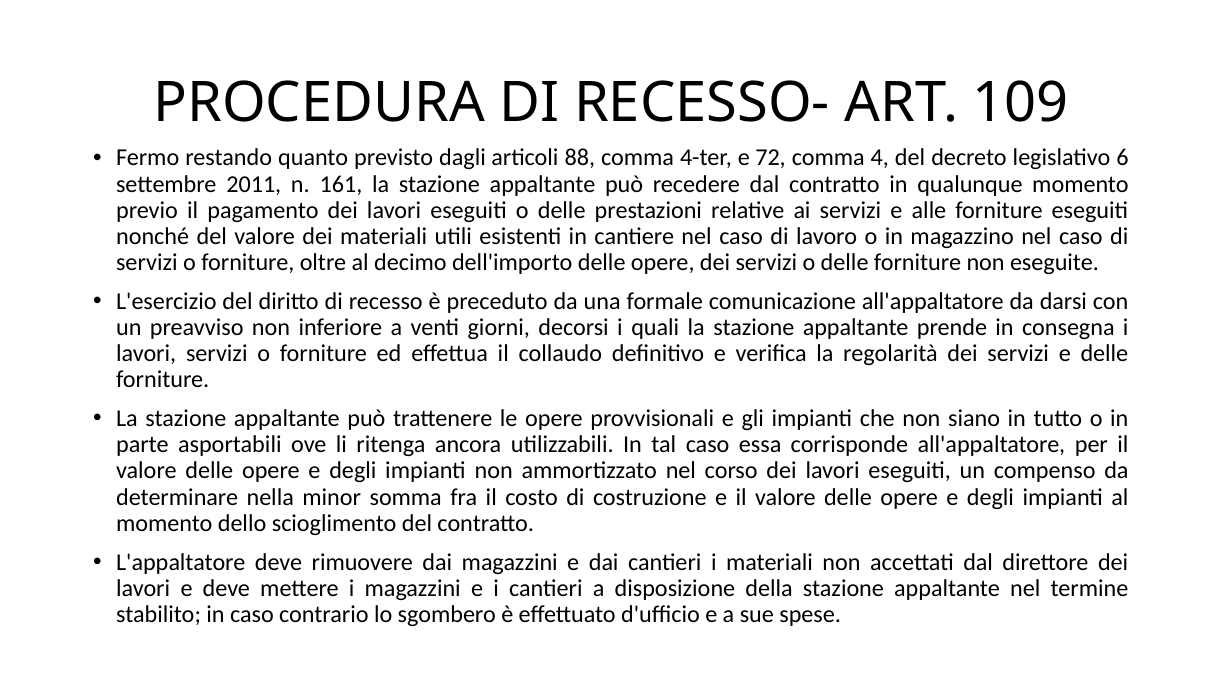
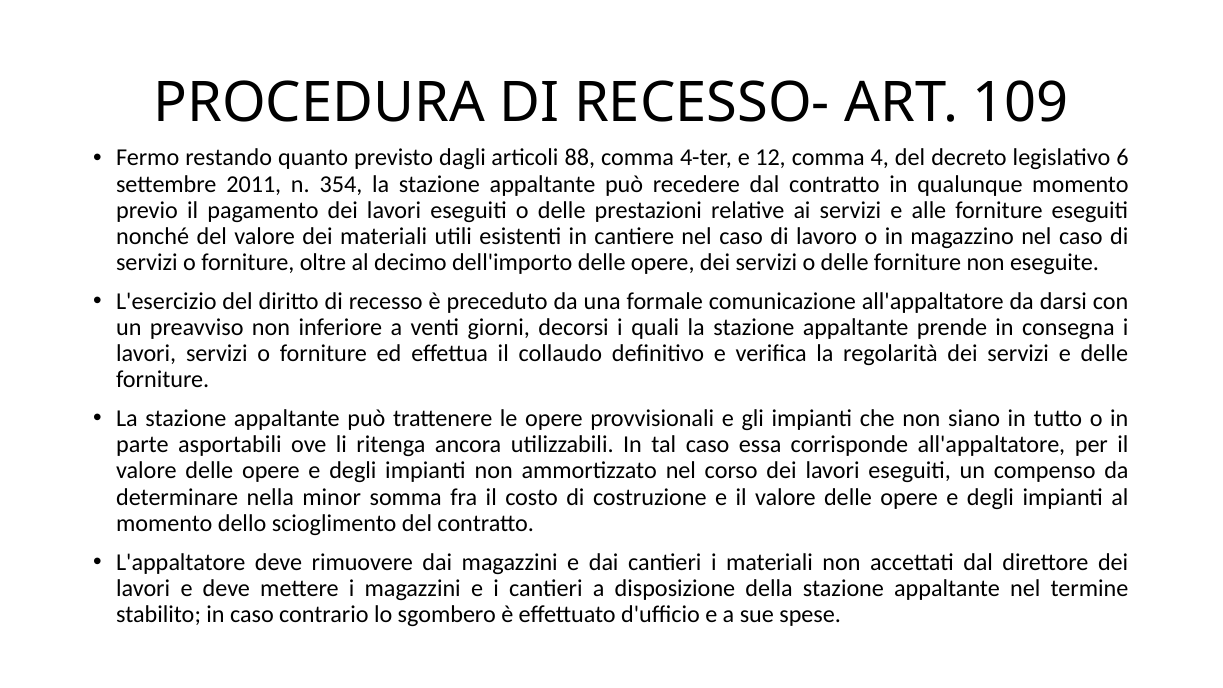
72: 72 -> 12 (771, 158)
161: 161 -> 354 (341, 184)
